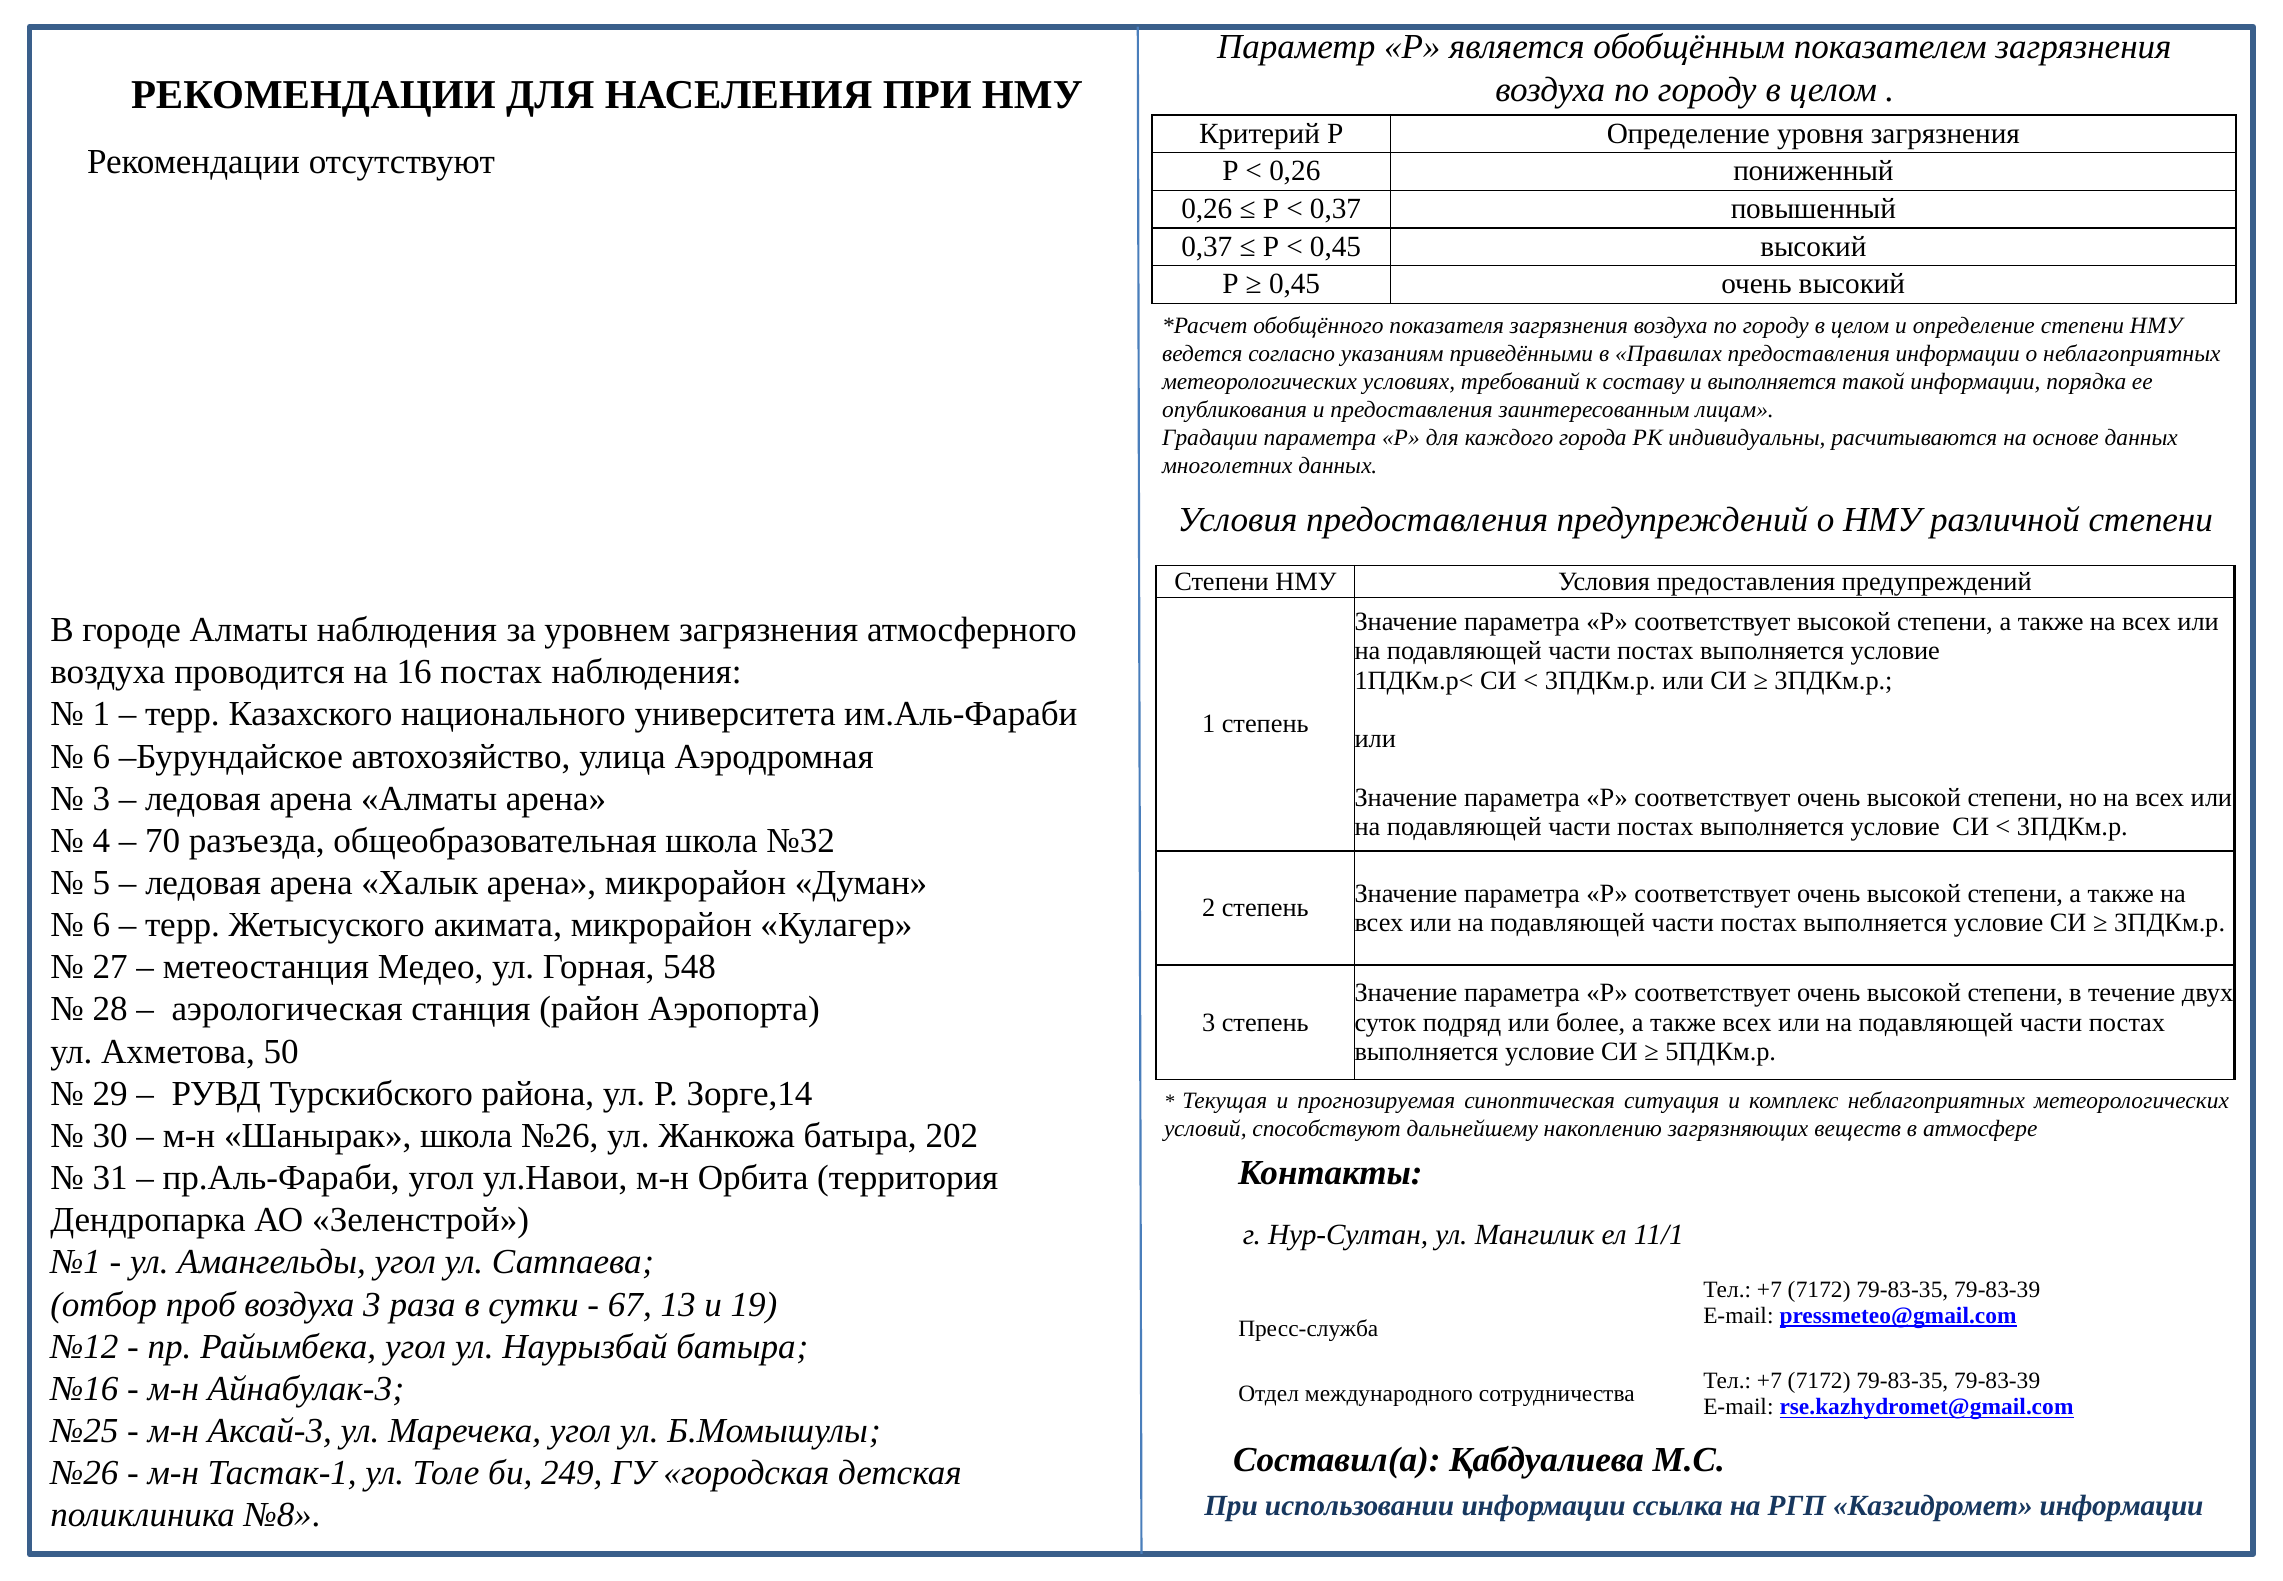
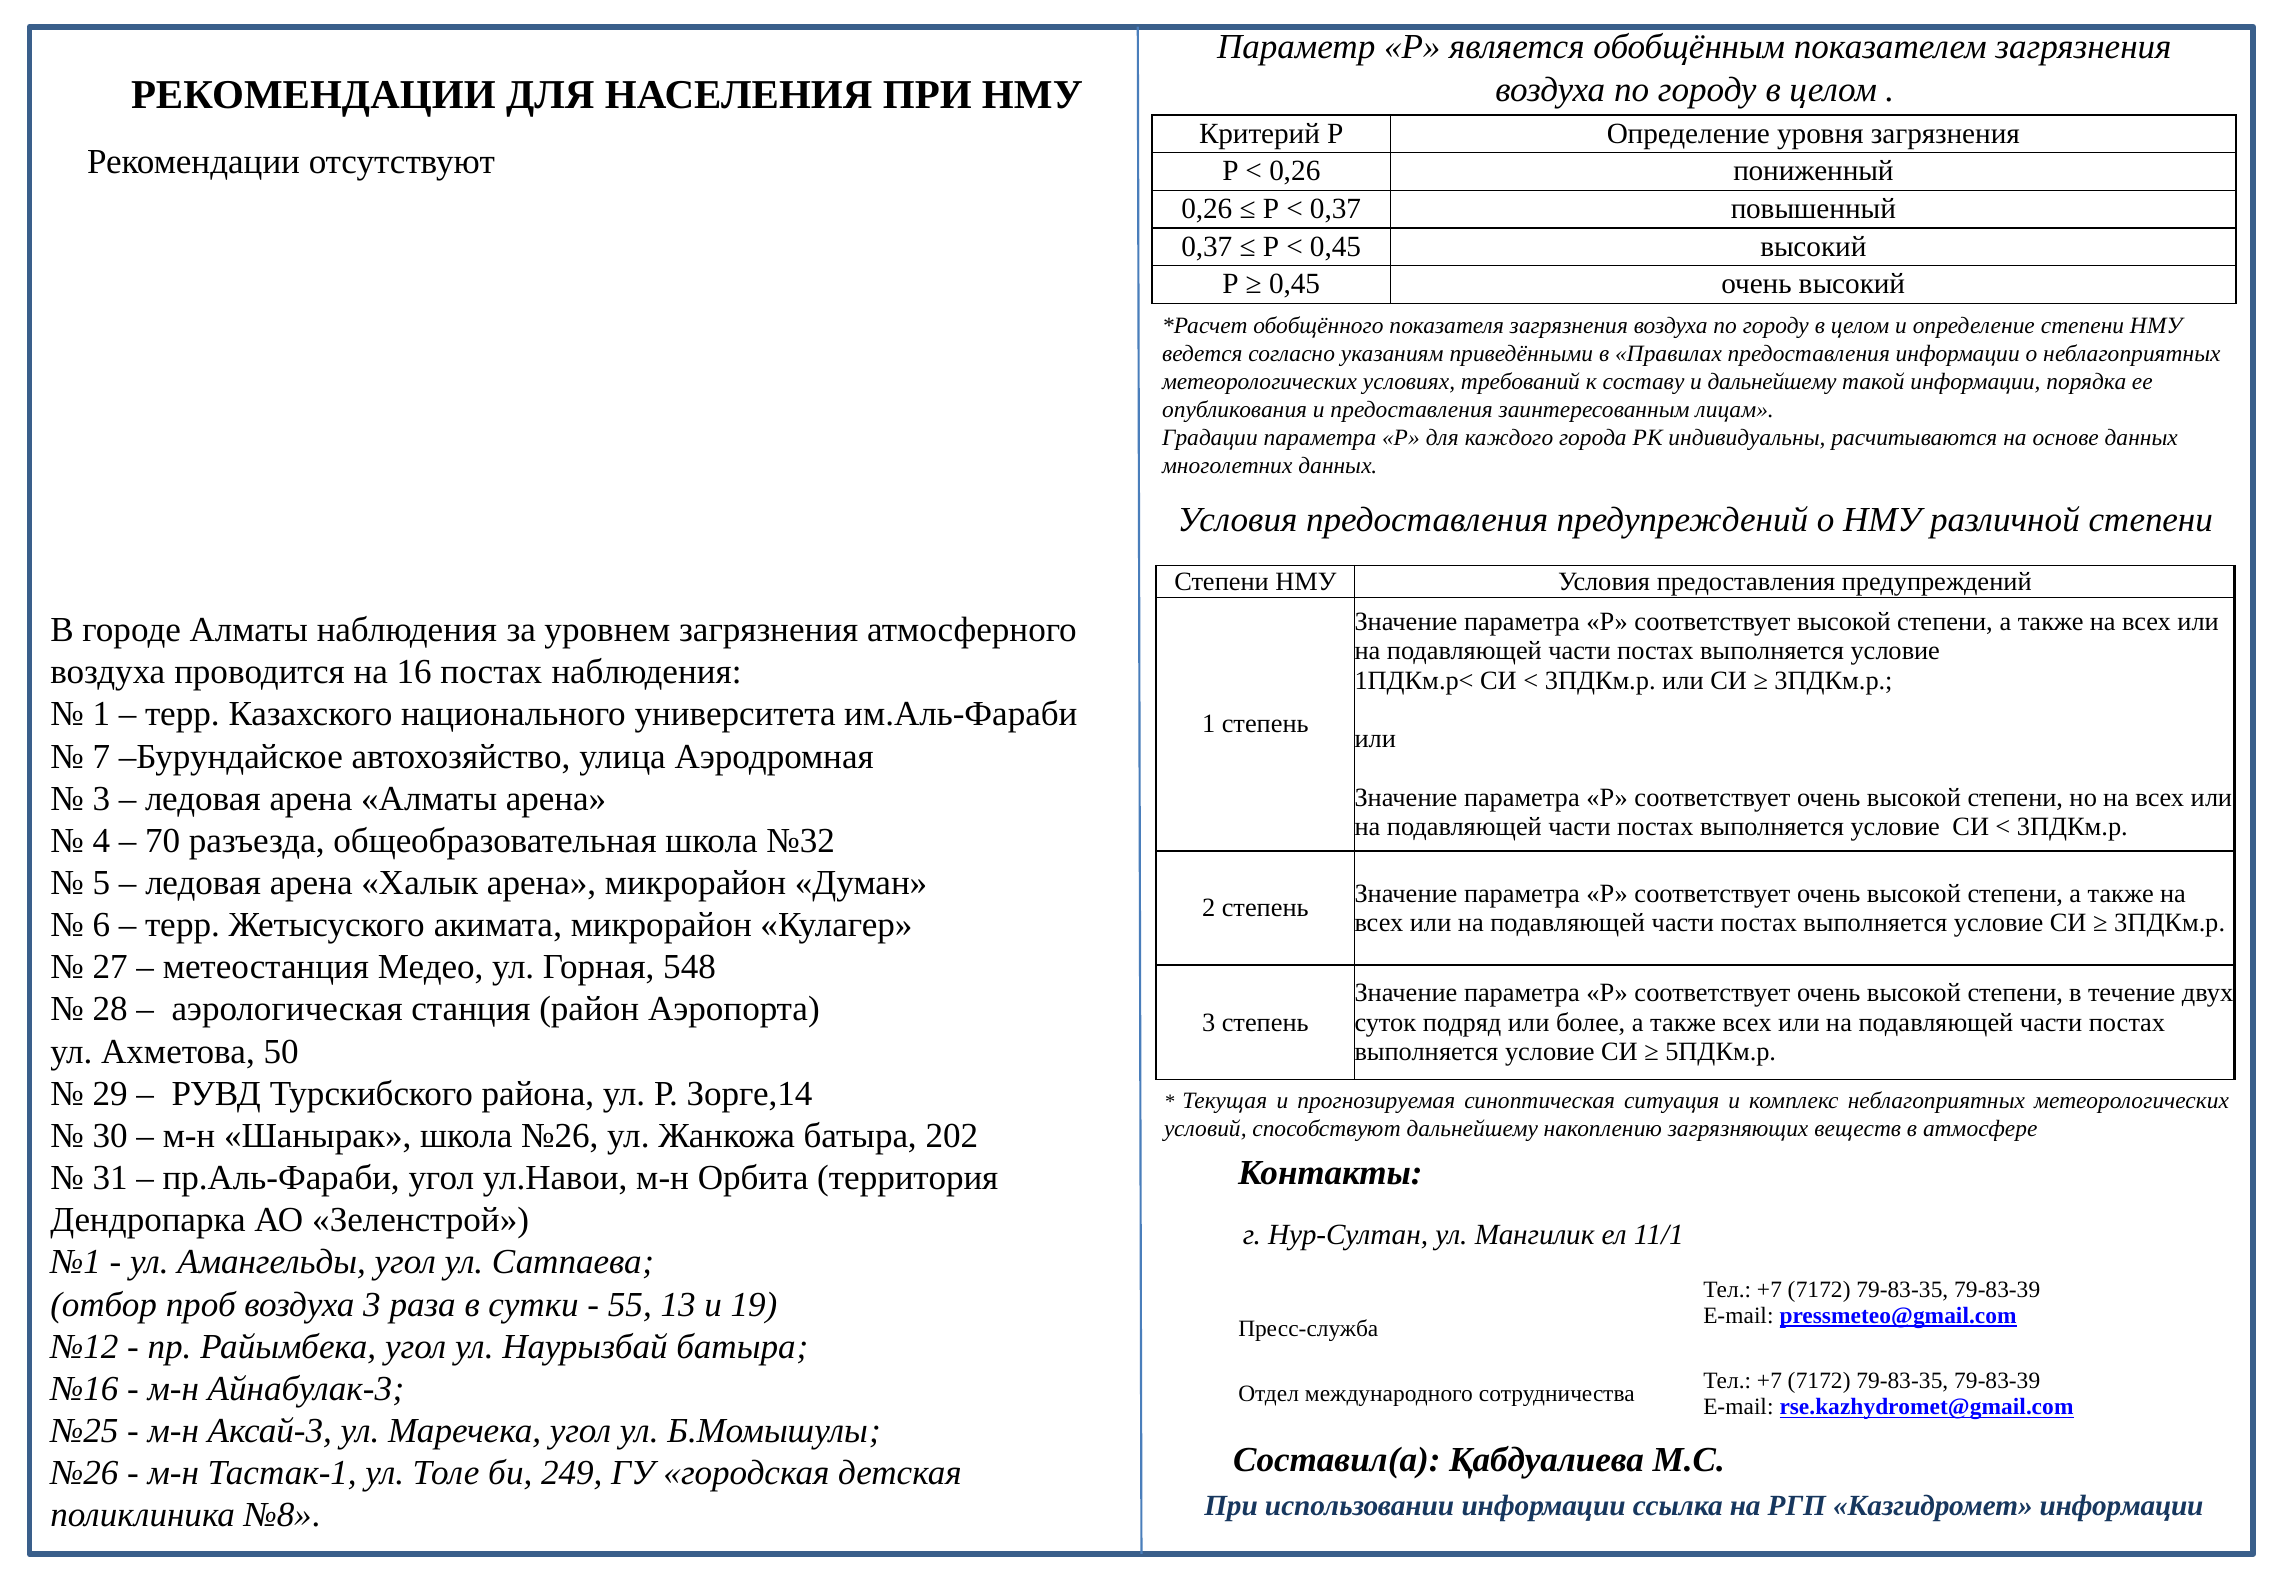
и выполняется: выполняется -> дальнейшему (1772, 381)
6: 6 -> 7 (101, 756)
67: 67 -> 55 (630, 1304)
